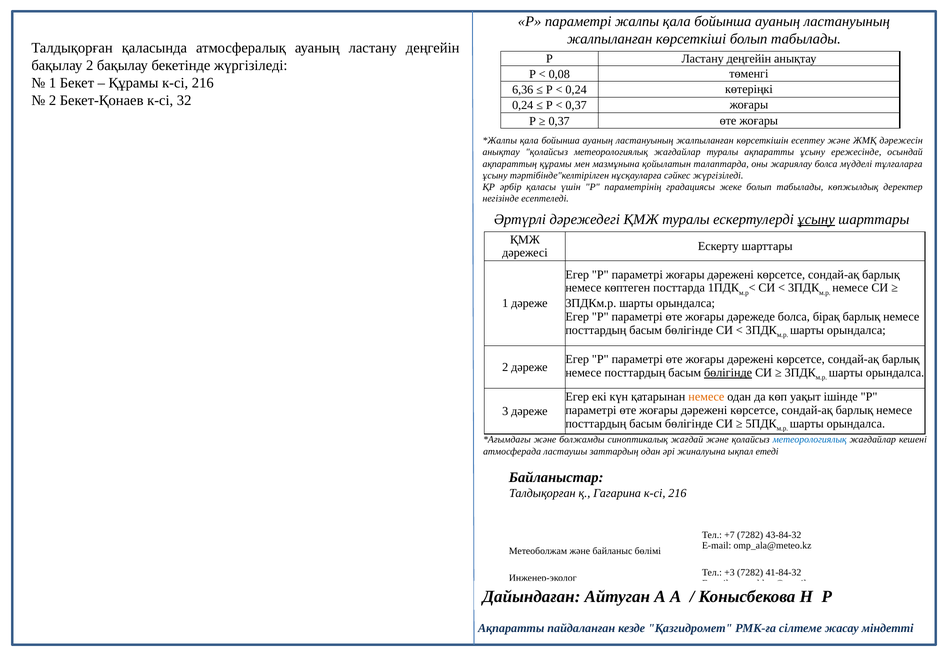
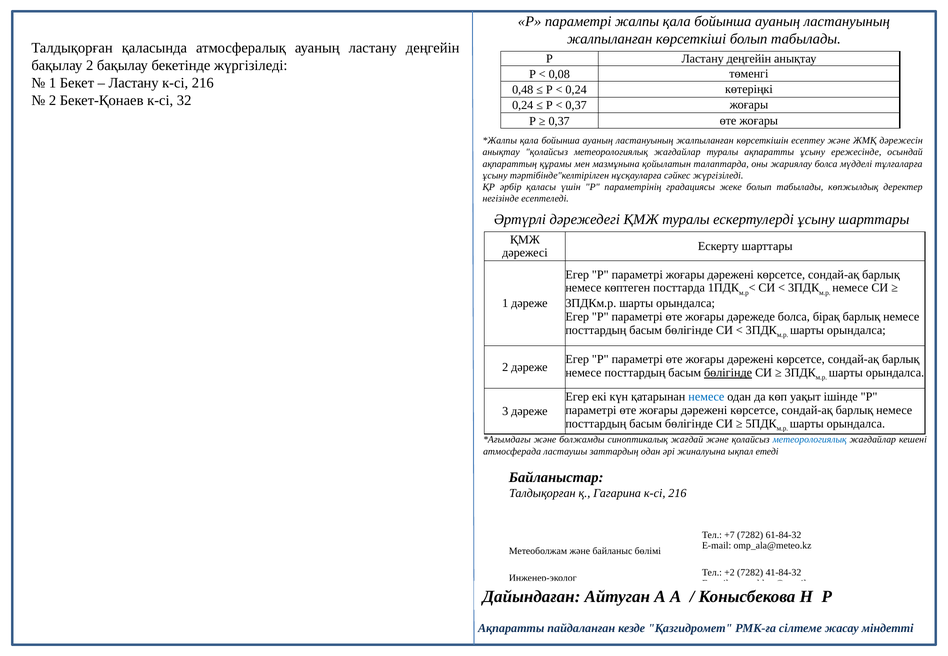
Құрамы: Құрамы -> Ластану (134, 83)
6,36: 6,36 -> 0,48 (523, 90)
ұсыну underline: present -> none (816, 219)
немесе colour: orange -> blue (706, 397)
43-84-32: 43-84-32 -> 61-84-32 (783, 535)
+3: +3 -> +2 (729, 573)
